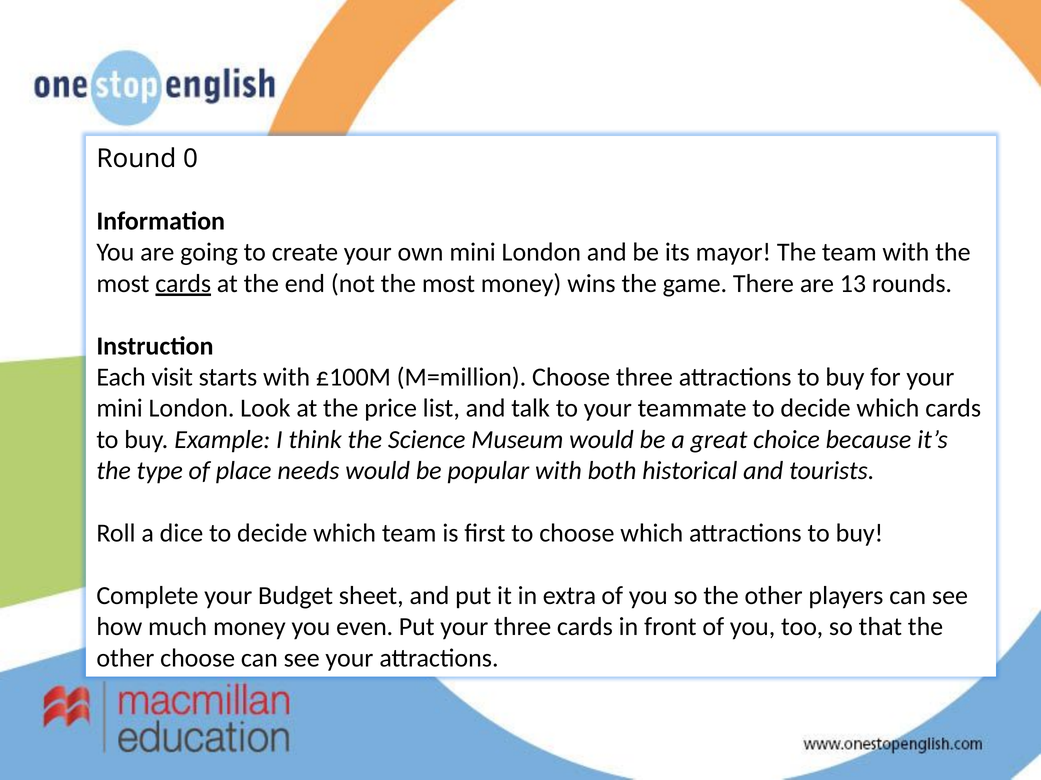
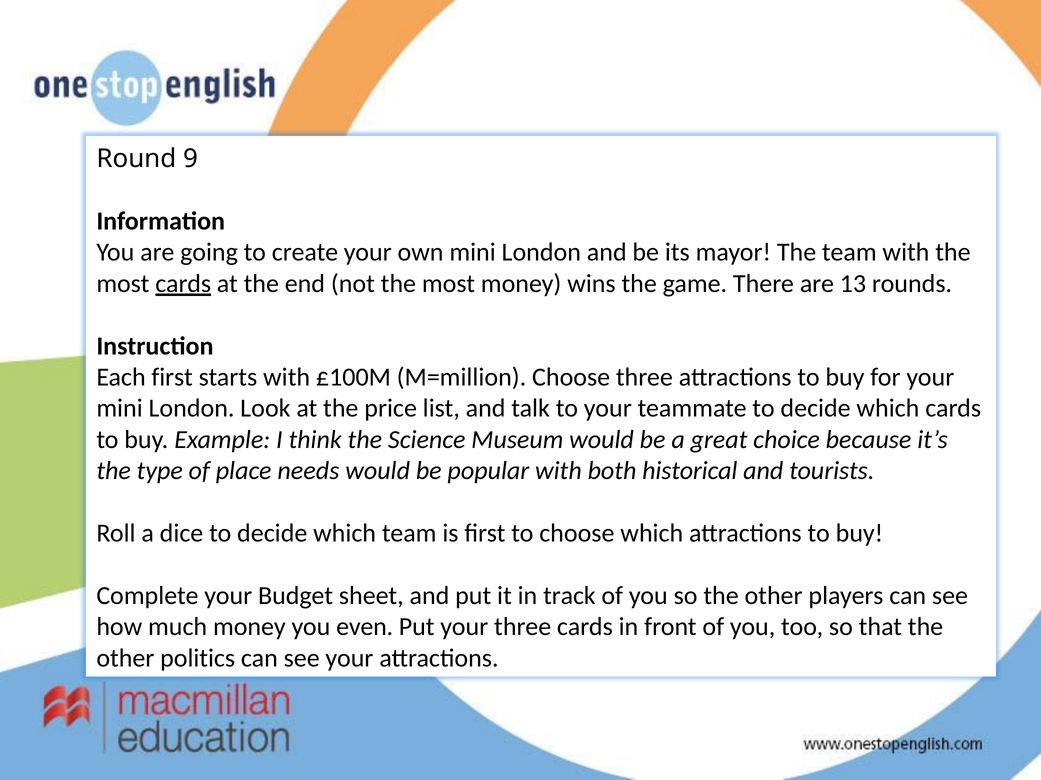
0: 0 -> 9 (191, 159)
Each visit: visit -> first (172, 377)
extra: extra -> track (569, 596)
other choose: choose -> politics (198, 659)
